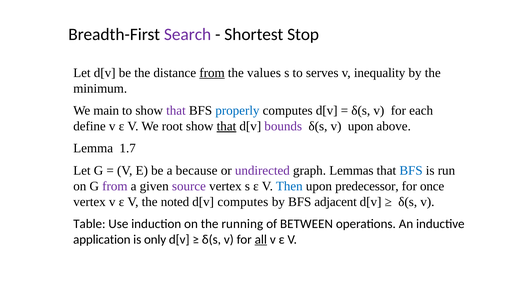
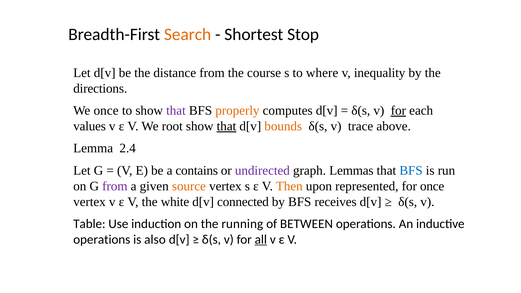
Search colour: purple -> orange (188, 34)
from underline: present -> none (212, 73)
values: values -> course (264, 73)
serves: serves -> where (322, 73)
minimum: minimum -> directions (100, 88)
We main: main -> once (106, 111)
properly colour: blue -> orange (237, 111)
for underline: none -> present (398, 111)
define: define -> values (90, 126)
bounds colour: purple -> orange (283, 126)
v upon: upon -> trace (361, 126)
1.7: 1.7 -> 2.4 (128, 148)
because: because -> contains (197, 171)
source colour: purple -> orange (189, 186)
Then colour: blue -> orange (289, 186)
predecessor: predecessor -> represented (367, 186)
noted: noted -> white (175, 202)
d[v computes: computes -> connected (243, 202)
adjacent: adjacent -> receives (336, 202)
application: application -> operations (102, 240)
only: only -> also (155, 240)
